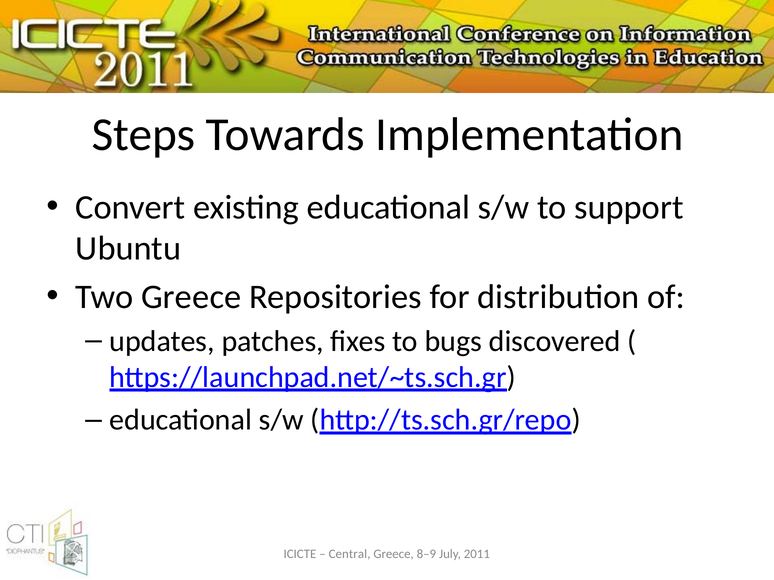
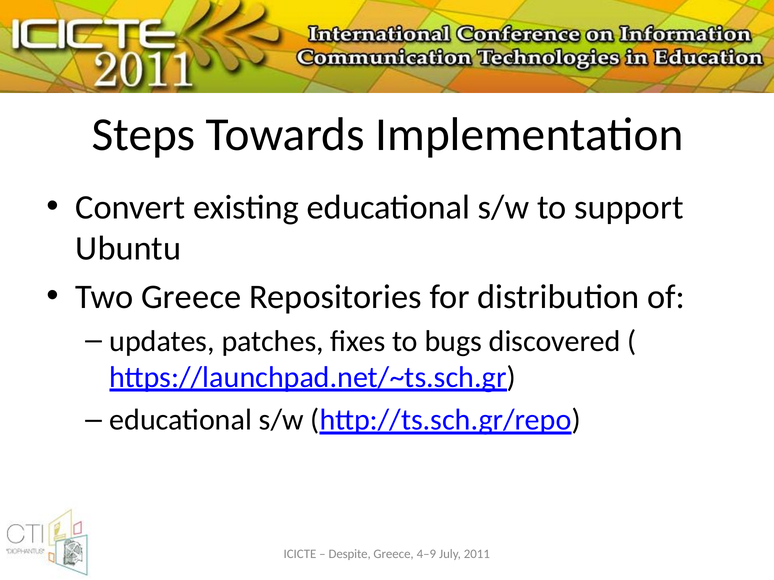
Central: Central -> Despite (350, 554)
8–9: 8–9 -> 4–9 (426, 554)
